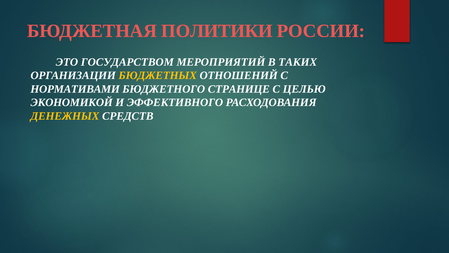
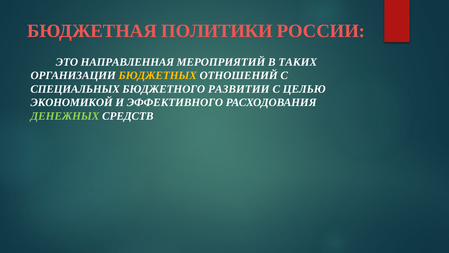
ГОСУДАРСТВОМ: ГОСУДАРСТВОМ -> НАПРАВЛЕННАЯ (127, 62)
НОРМАТИВАМИ: НОРМАТИВАМИ -> СПЕЦИАЛЬНЫХ (75, 89)
СТРАНИЦЕ: СТРАНИЦЕ -> РАЗВИТИИ (239, 89)
ДЕНЕЖНЫХ colour: yellow -> light green (65, 116)
